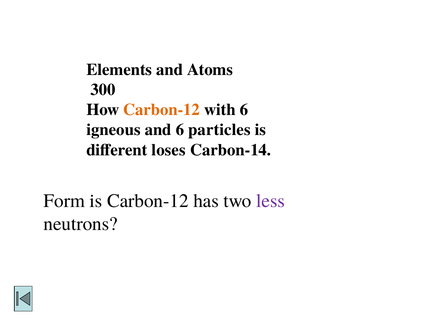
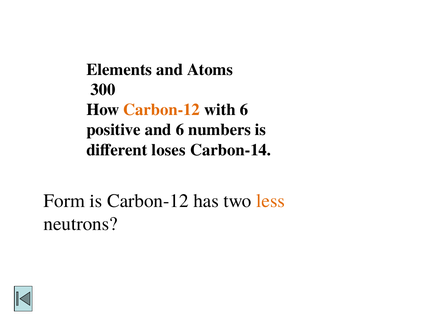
igneous: igneous -> positive (114, 130)
particles: particles -> numbers (220, 130)
less colour: purple -> orange (271, 201)
